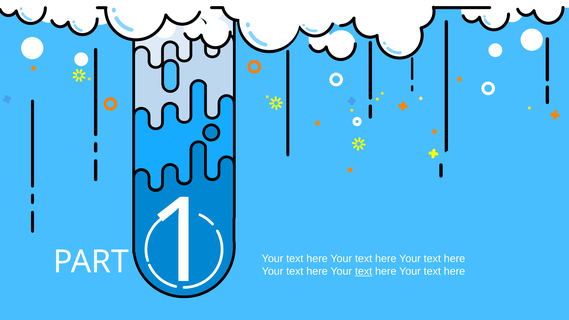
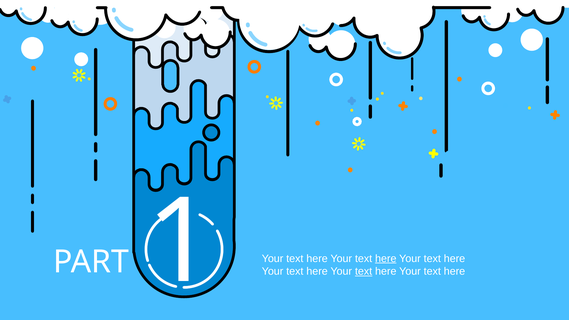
here underline: none -> present (386, 259)
